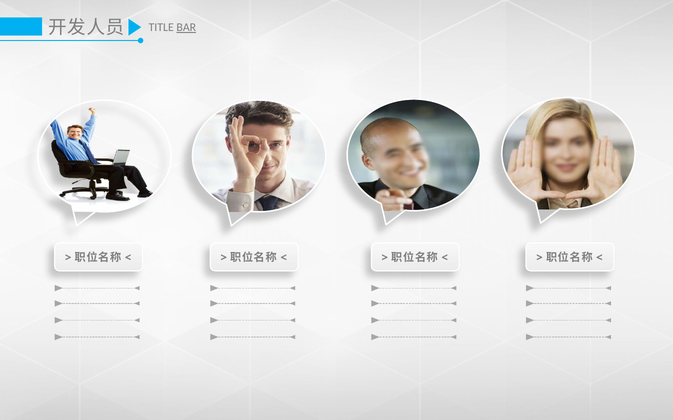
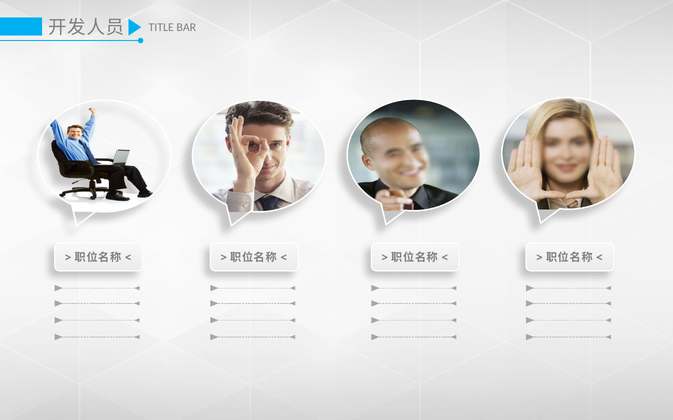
BAR underline: present -> none (186, 27)
